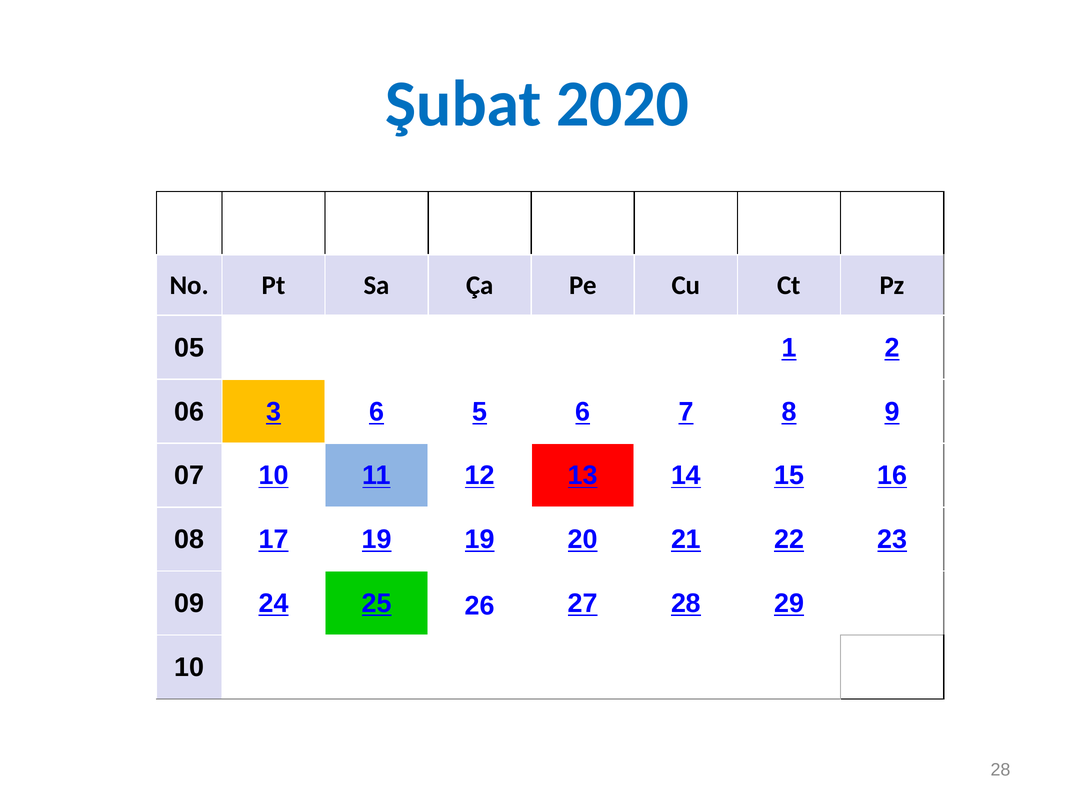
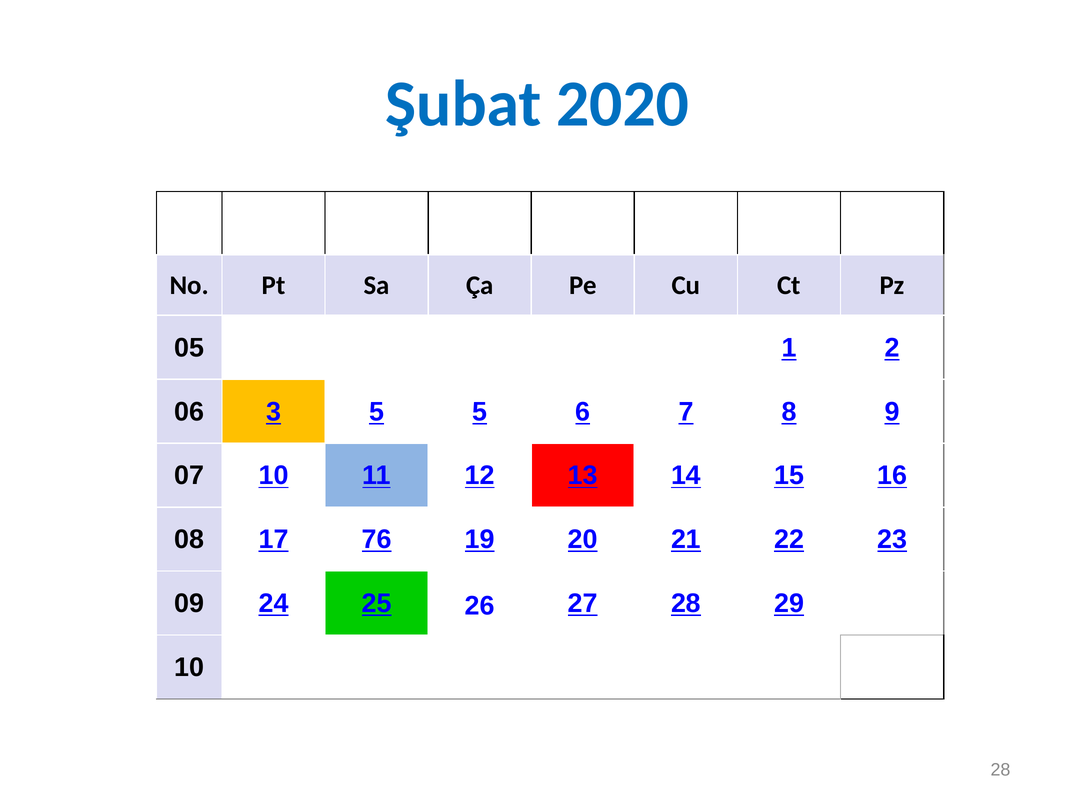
3 6: 6 -> 5 (377, 412)
17 19: 19 -> 76 (377, 540)
